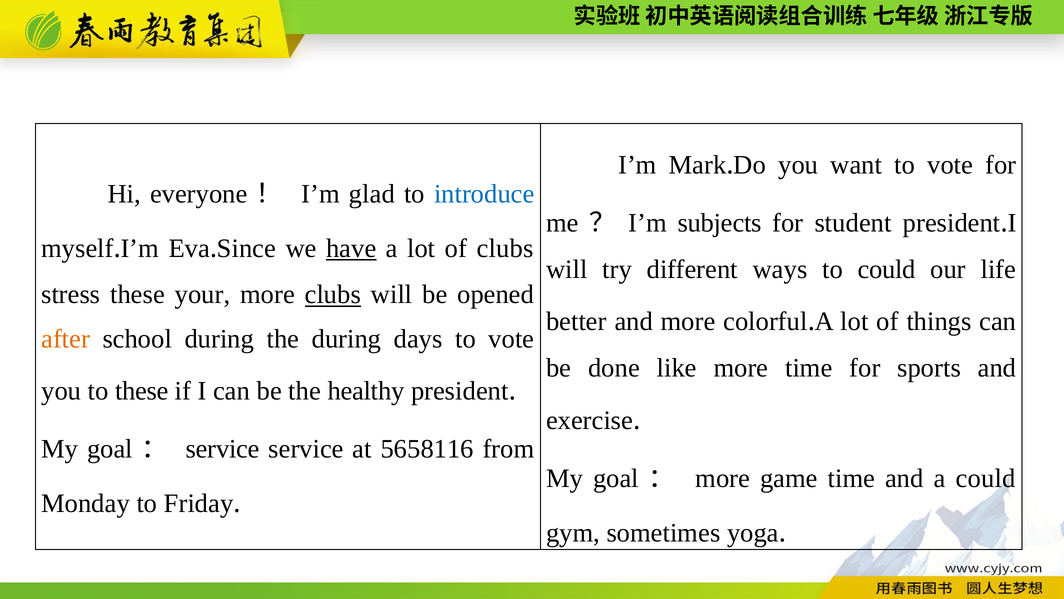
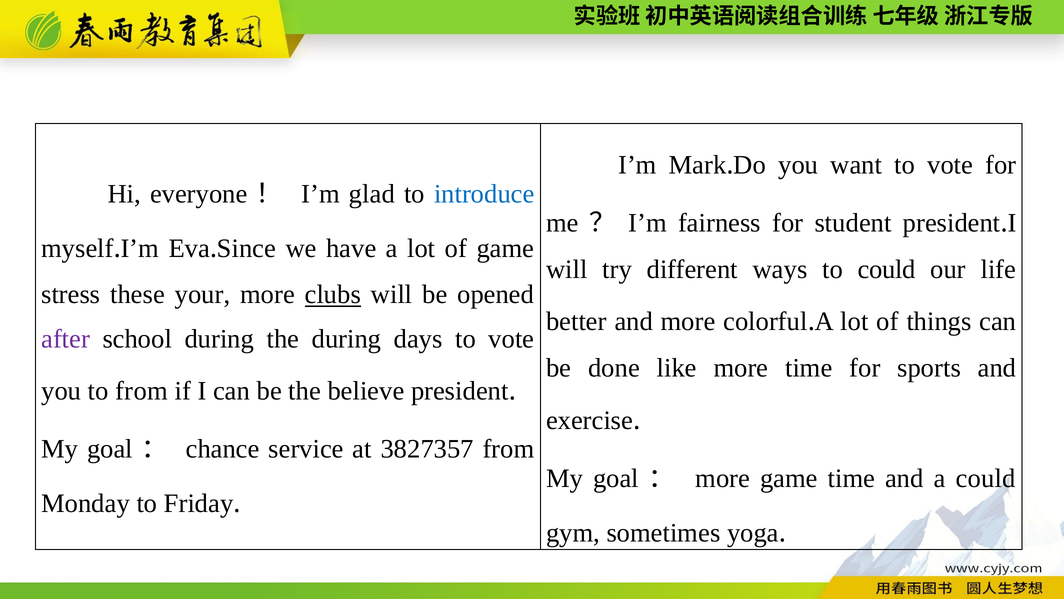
subjects: subjects -> fairness (719, 223)
have underline: present -> none (351, 248)
of clubs: clubs -> game (505, 248)
after colour: orange -> purple (66, 339)
to these: these -> from (142, 391)
healthy: healthy -> believe (366, 391)
service: service -> chance (223, 449)
5658116: 5658116 -> 3827357 (427, 449)
